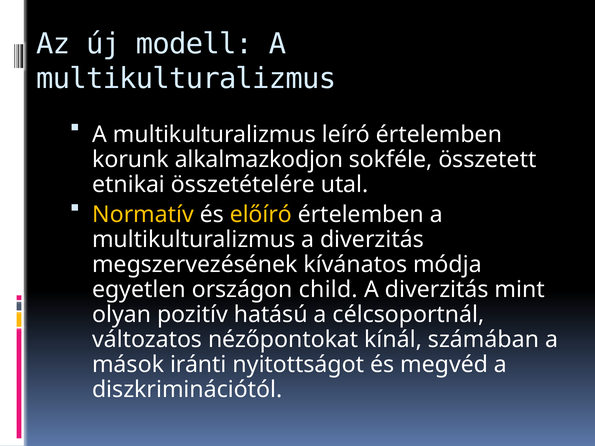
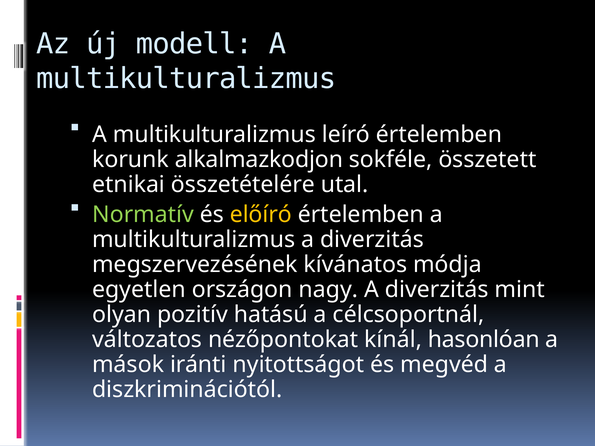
Normatív colour: yellow -> light green (143, 215)
child: child -> nagy (328, 290)
számában: számában -> hasonlóan (484, 340)
